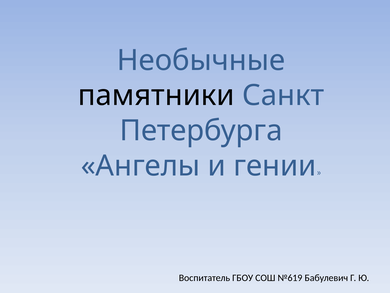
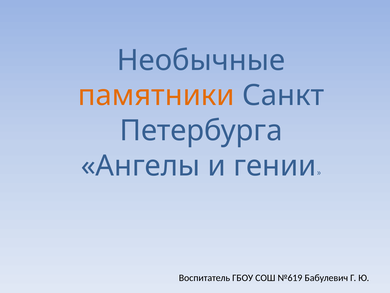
памятники colour: black -> orange (156, 95)
